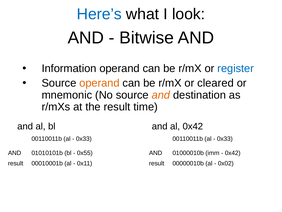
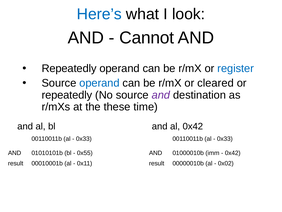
Bitwise: Bitwise -> Cannot (147, 38)
Information: Information -> Repeatedly (69, 68)
operand colour: orange -> blue (99, 83)
mnemonic: mnemonic -> repeatedly (67, 95)
and colour: orange -> purple (161, 95)
the result: result -> these (117, 107)
